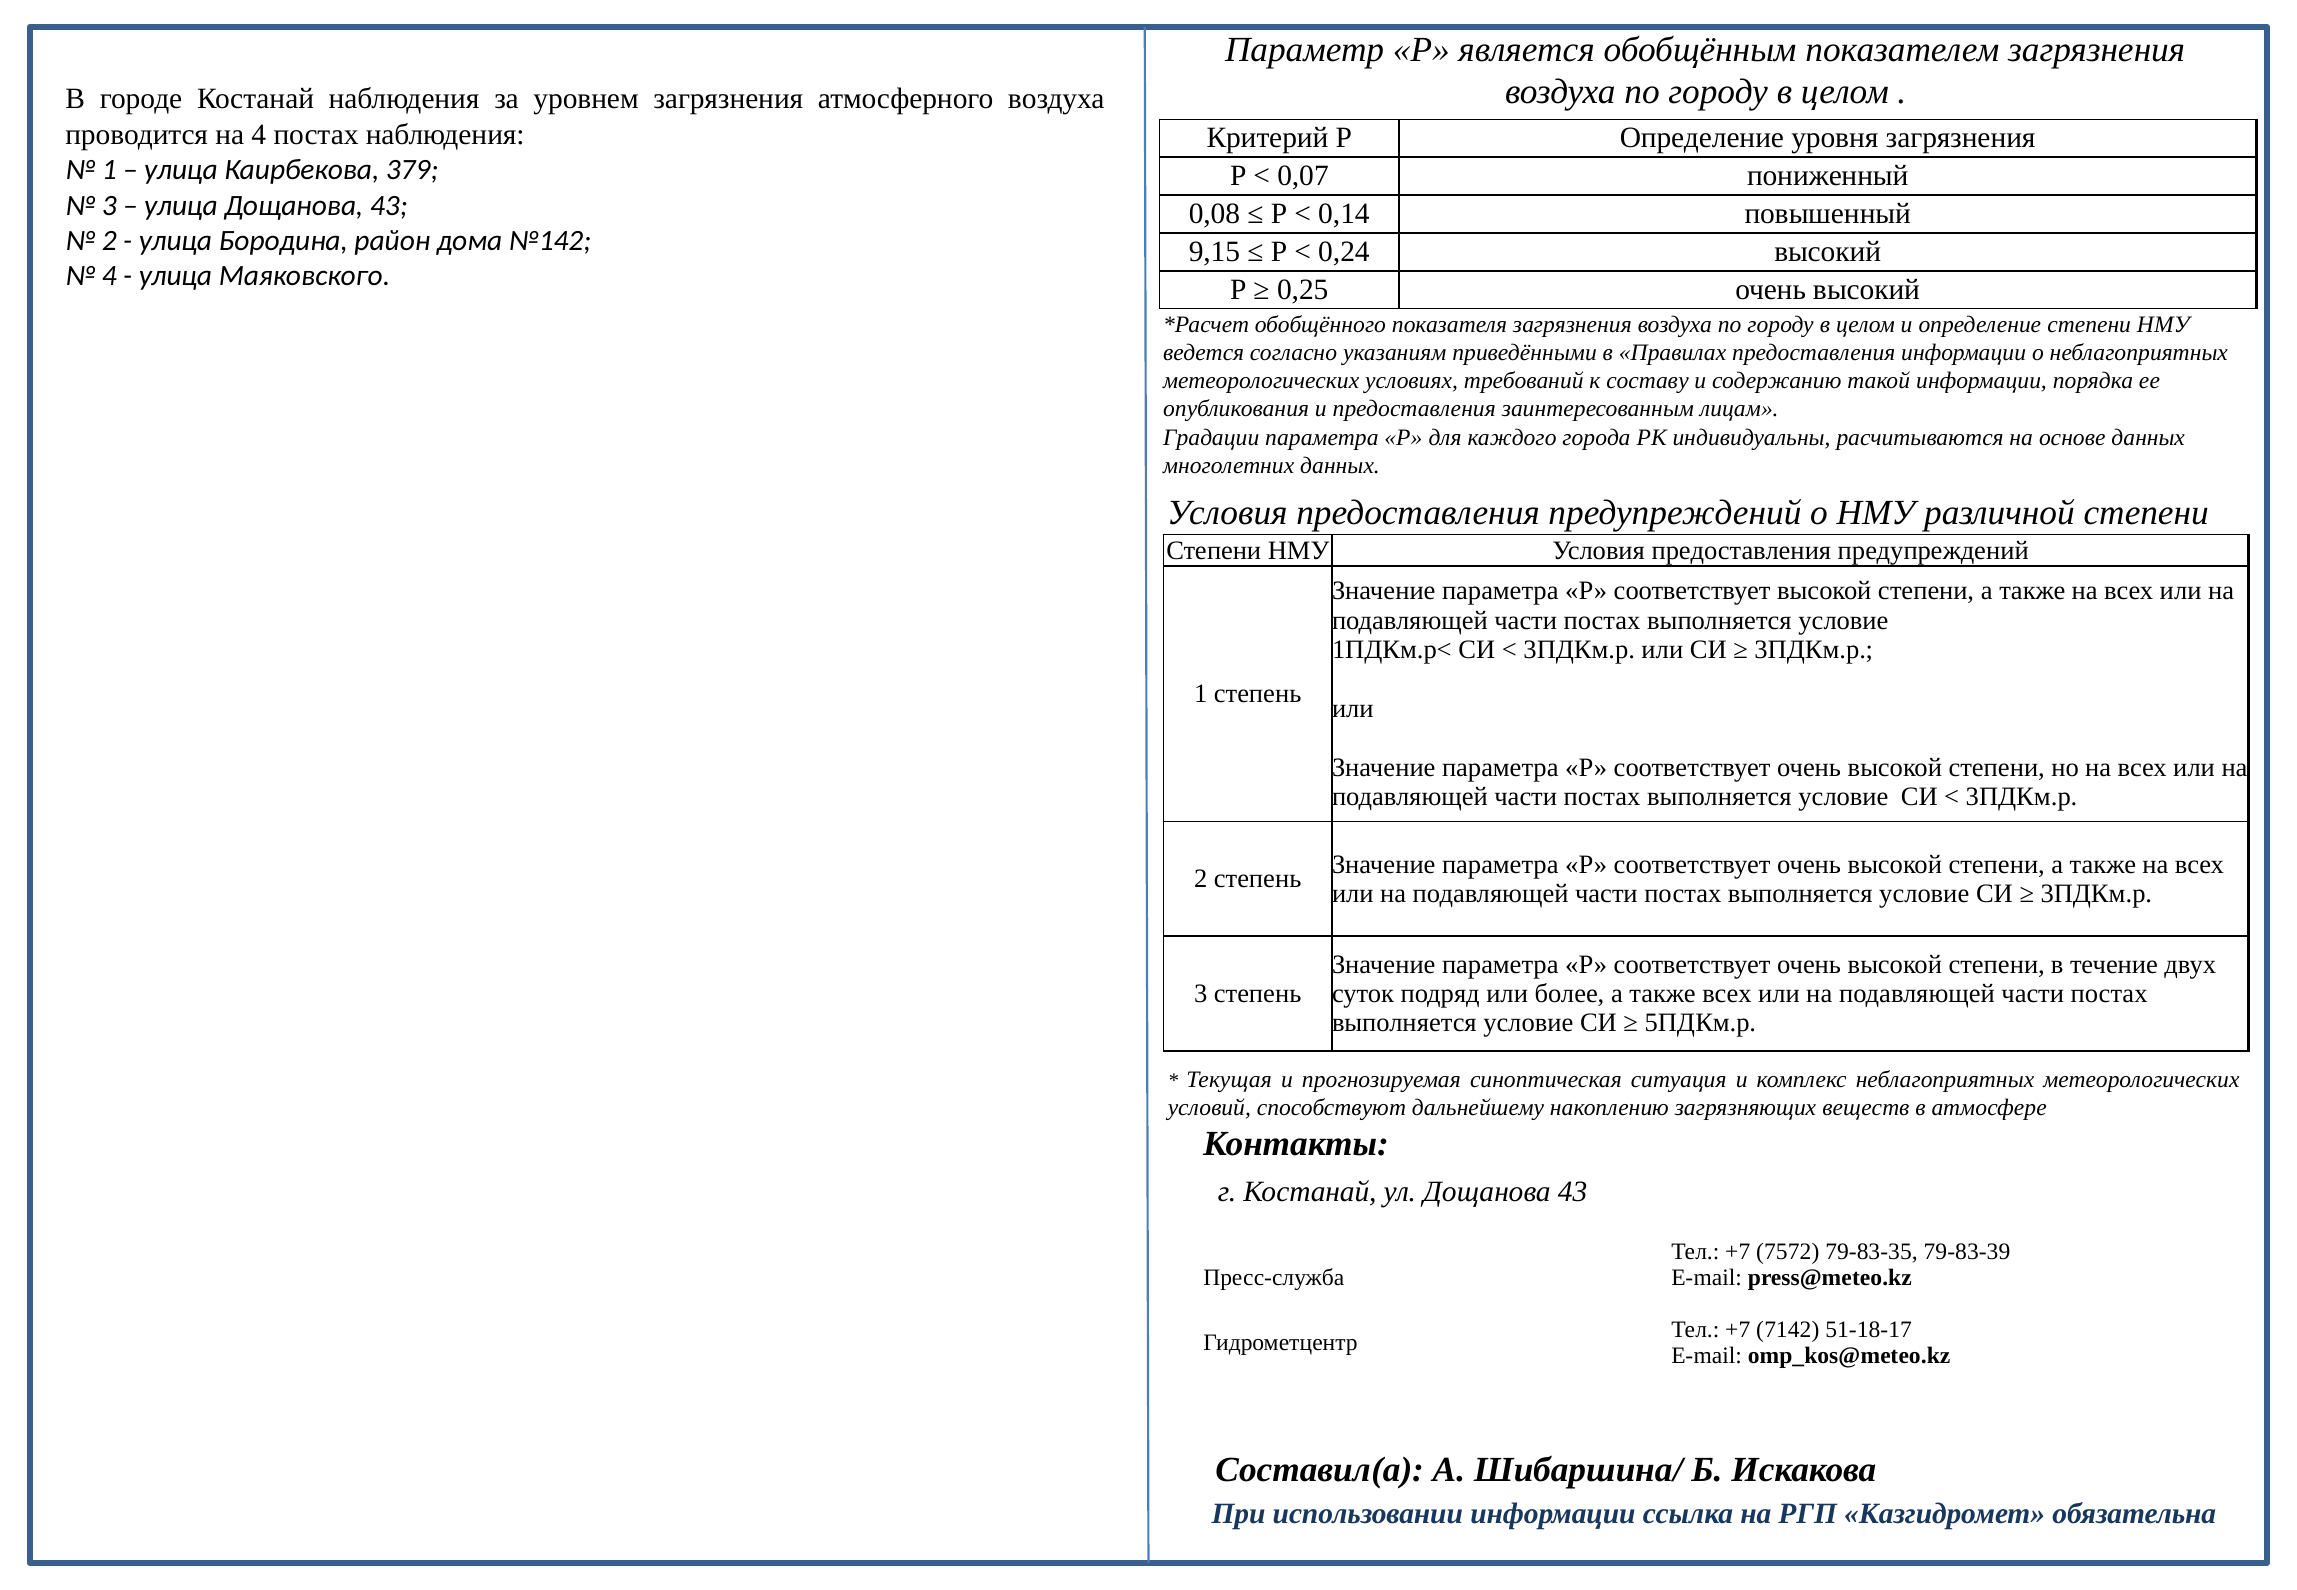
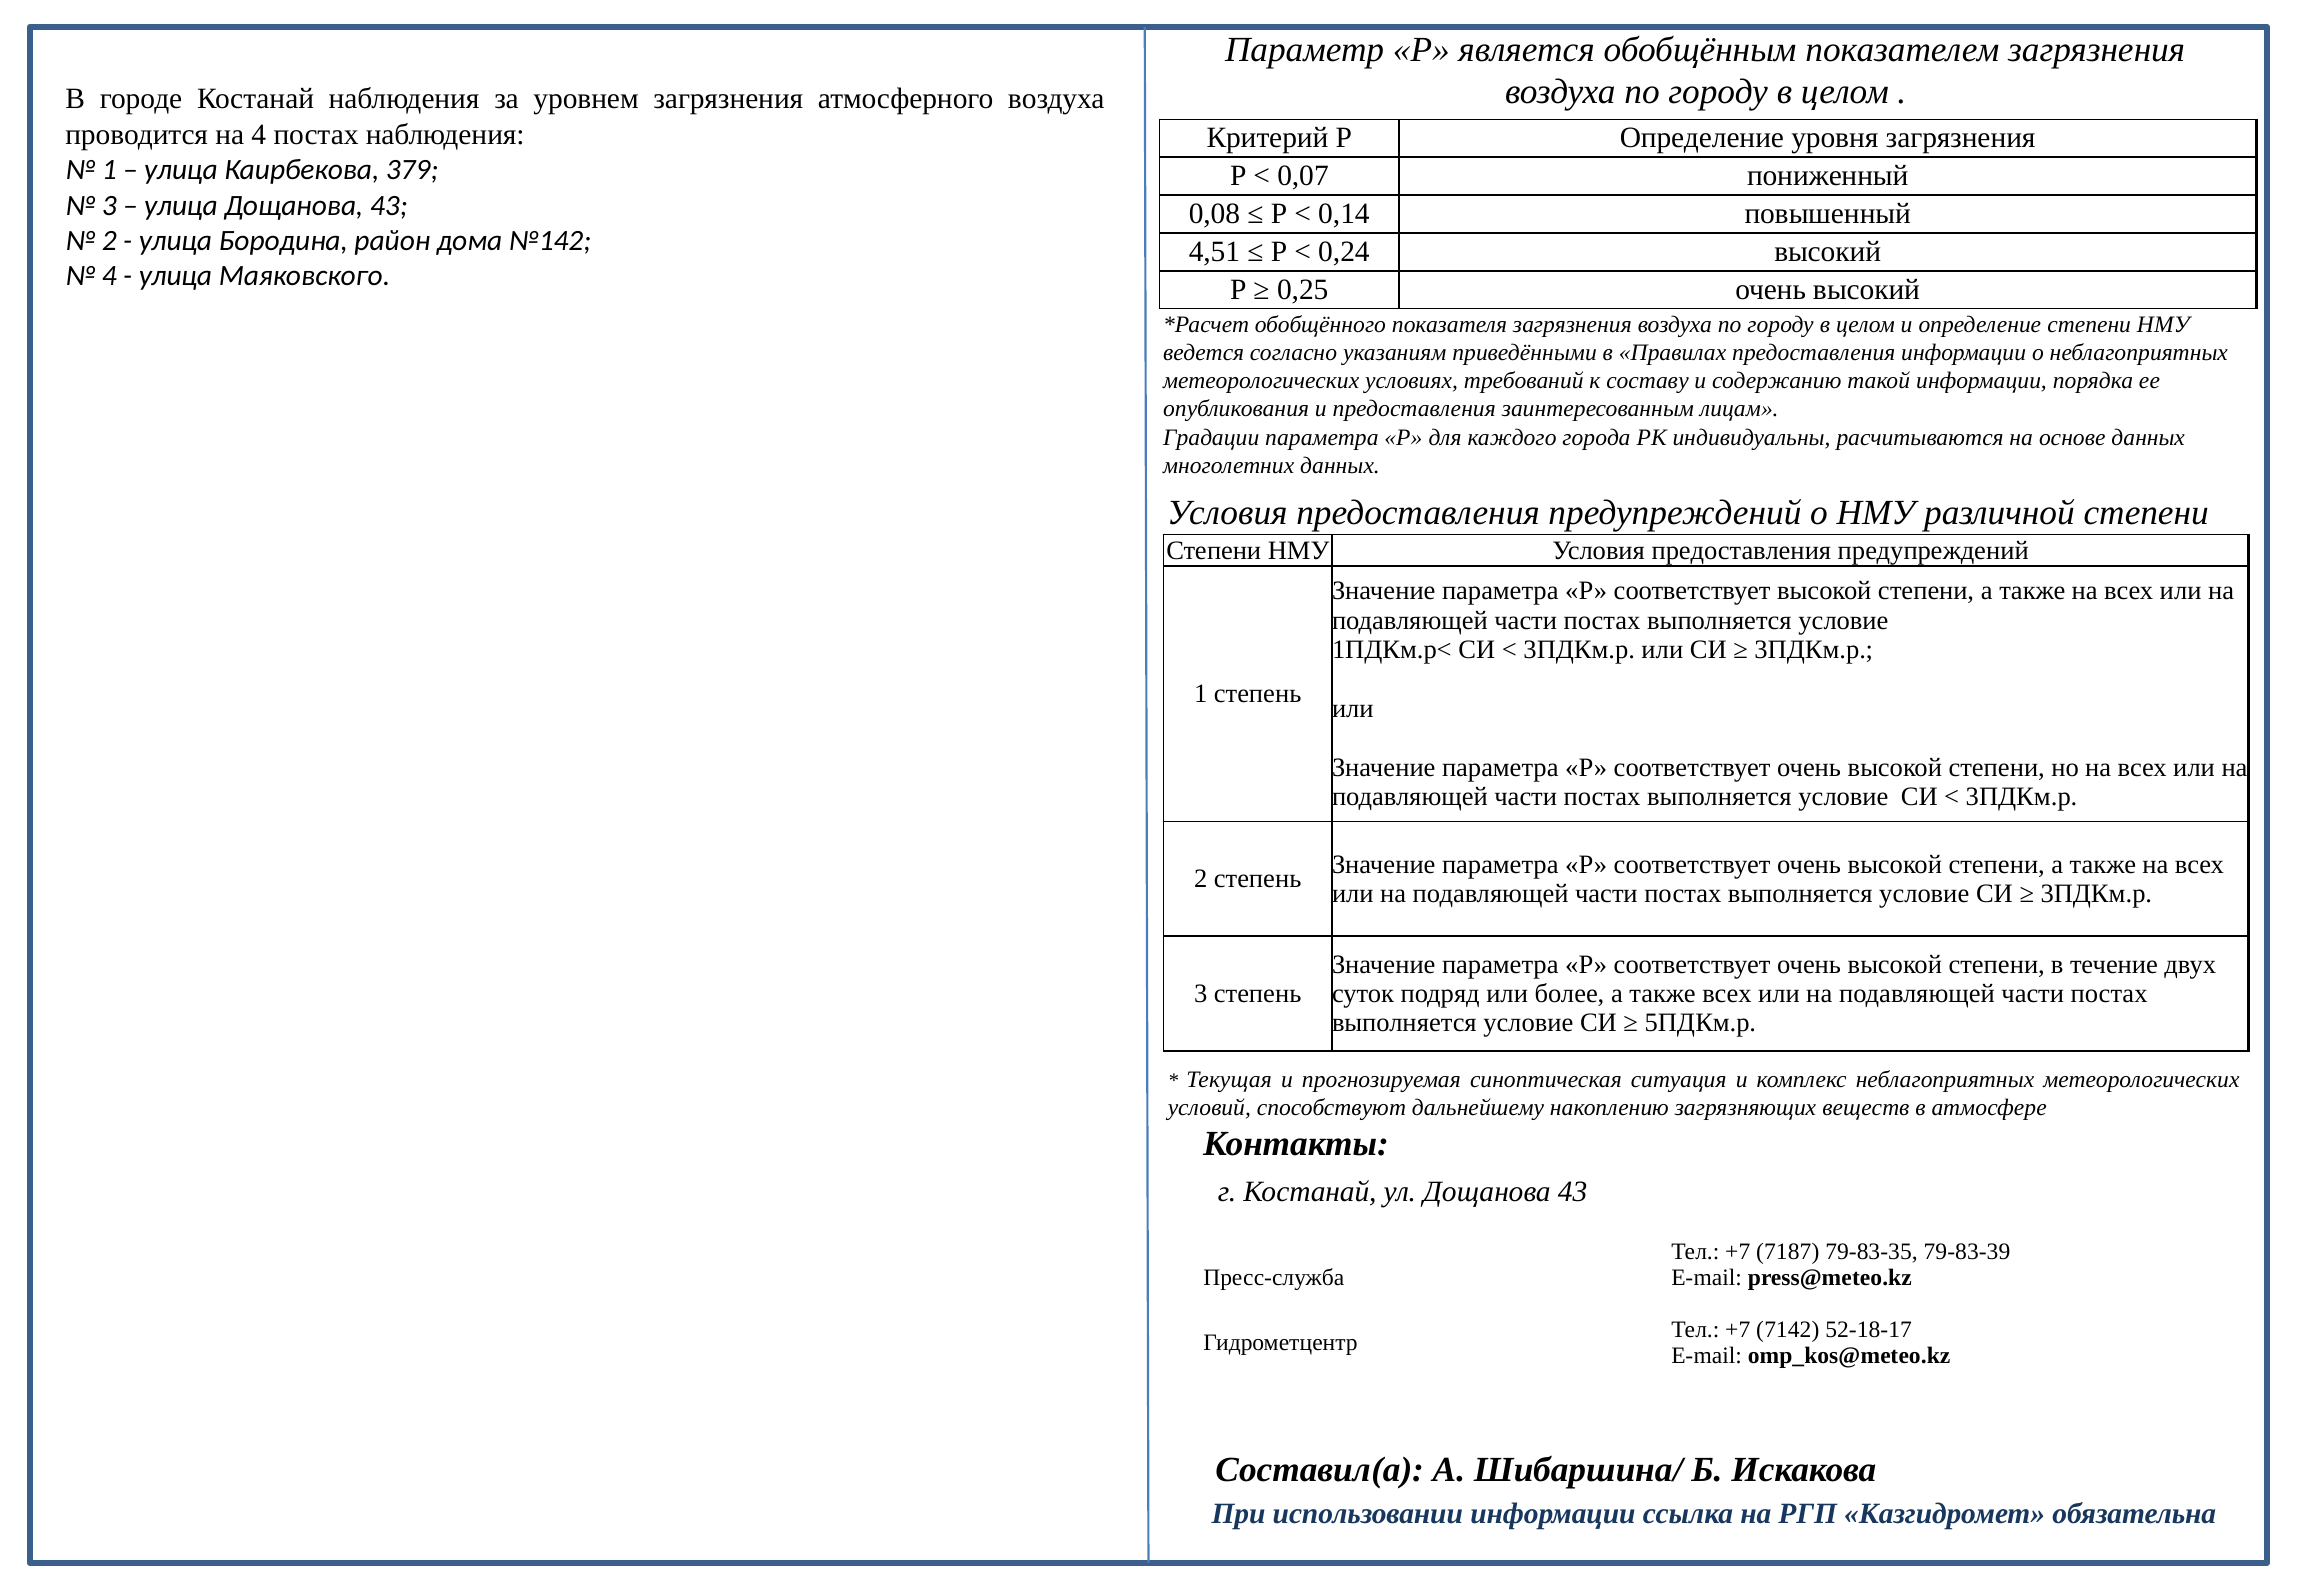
9,15: 9,15 -> 4,51 (1214, 252)
7572: 7572 -> 7187 (1788, 1252)
51-18-17: 51-18-17 -> 52-18-17 (1869, 1330)
